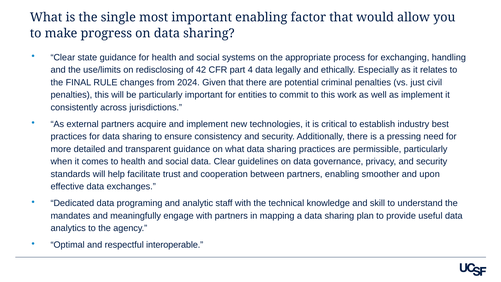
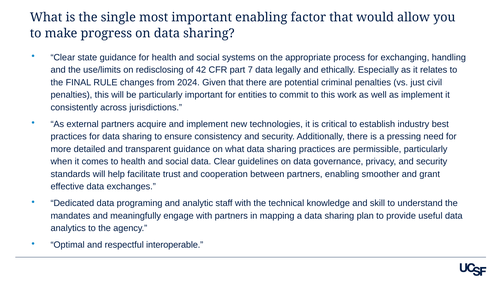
4: 4 -> 7 (250, 70)
upon: upon -> grant (430, 174)
